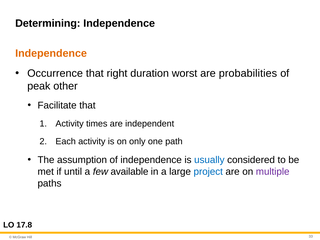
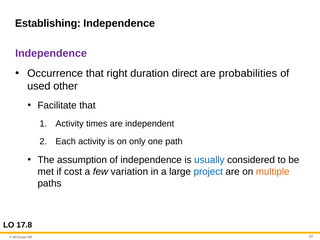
Determining: Determining -> Establishing (48, 23)
Independence colour: orange -> purple (51, 53)
worst: worst -> direct (185, 73)
peak: peak -> used (39, 86)
until: until -> cost (73, 172)
available: available -> variation (129, 172)
multiple colour: purple -> orange (273, 172)
